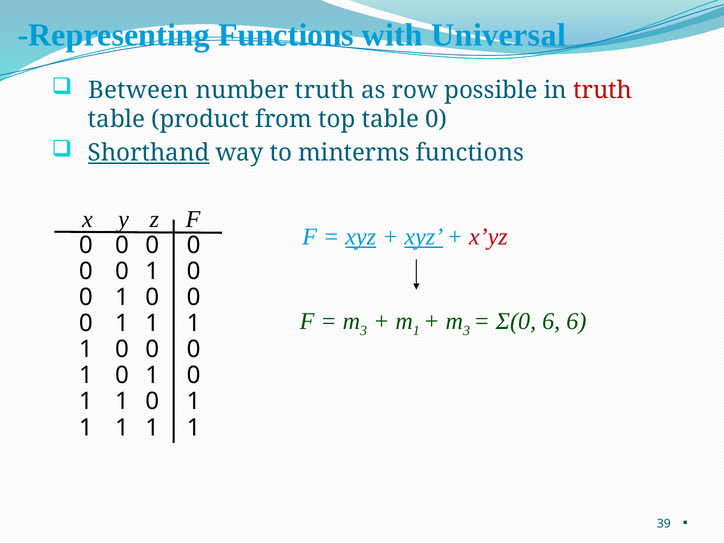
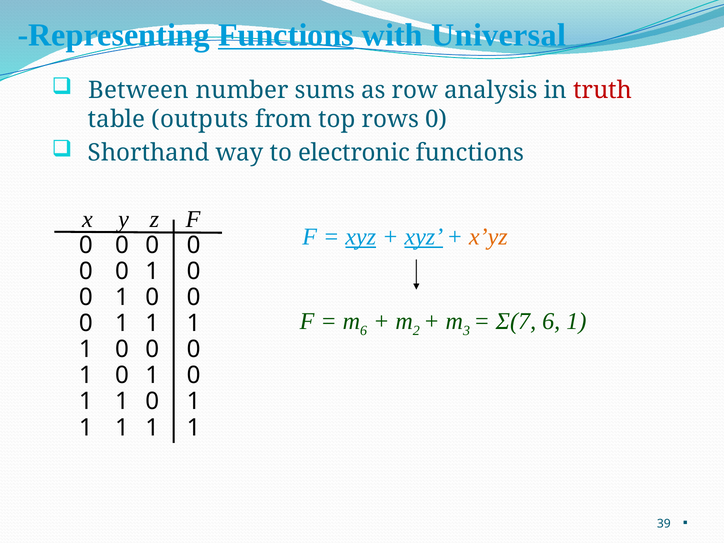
Functions underline: none -> present (286, 35)
number truth: truth -> sums (325, 90)
possible: possible -> analysis (491, 90)
product: product -> outputs (200, 119)
top table: table -> rows (390, 119)
Shorthand underline: present -> none (149, 153)
minterms: minterms -> electronic (354, 153)
x’yz colour: red -> orange (488, 237)
3: 3 -> 6 (364, 331)
1: 1 -> 2 (416, 331)
Σ(0: Σ(0 -> Σ(7 (516, 321)
6 6: 6 -> 1 (576, 321)
